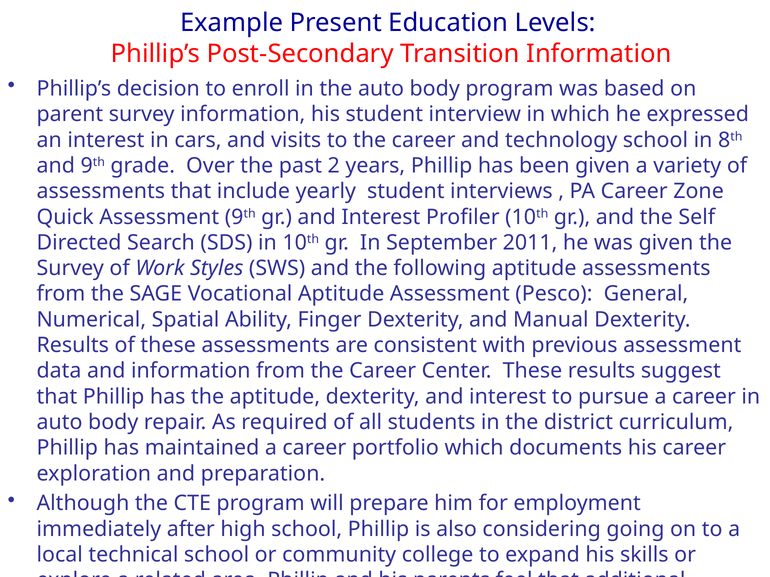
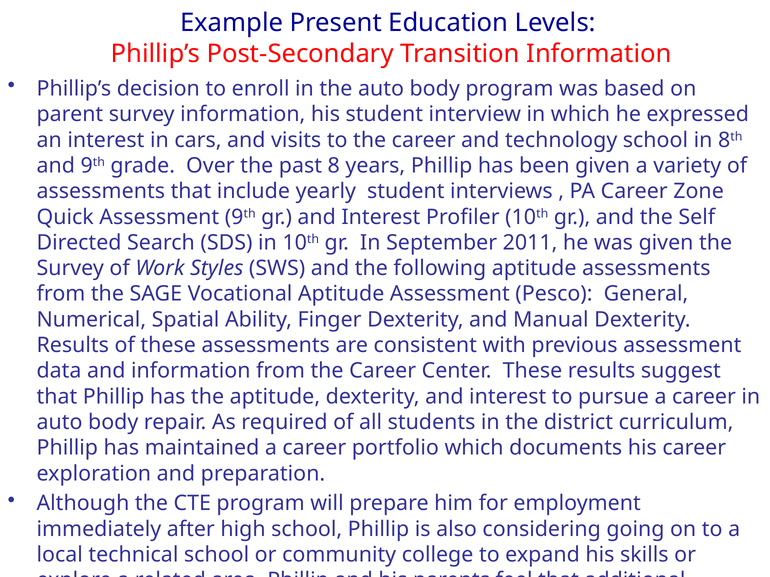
2: 2 -> 8 (334, 166)
